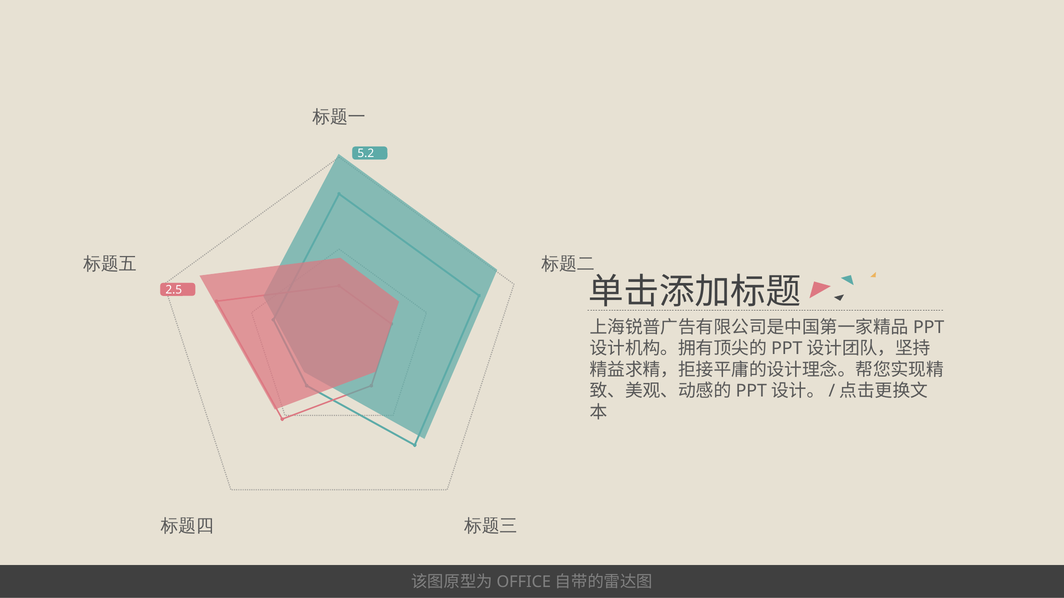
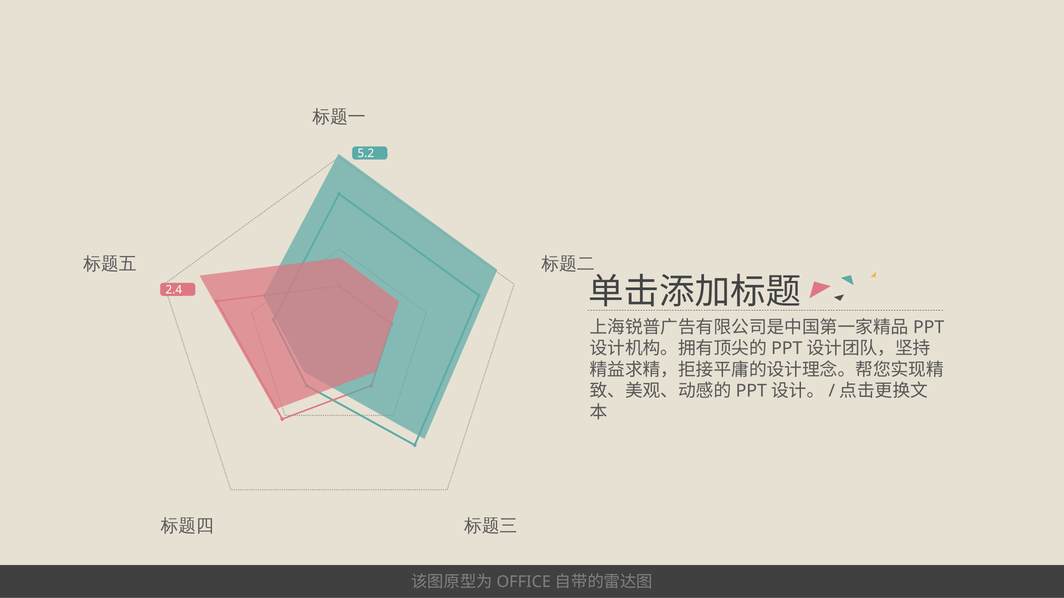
2.5: 2.5 -> 2.4 (174, 290)
